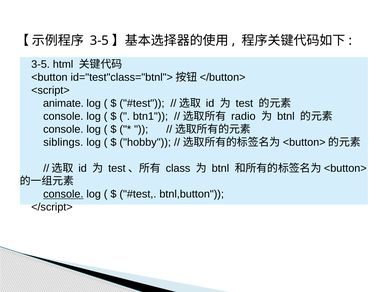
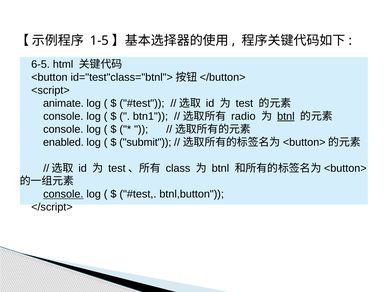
3-5: 3-5 -> 1-5 (99, 40)
3-5: 3-5 -> 6-5 (41, 64)
btnl underline: none -> present (286, 116)
siblings: siblings -> enabled (63, 142)
hobby: hobby -> submit (145, 142)
